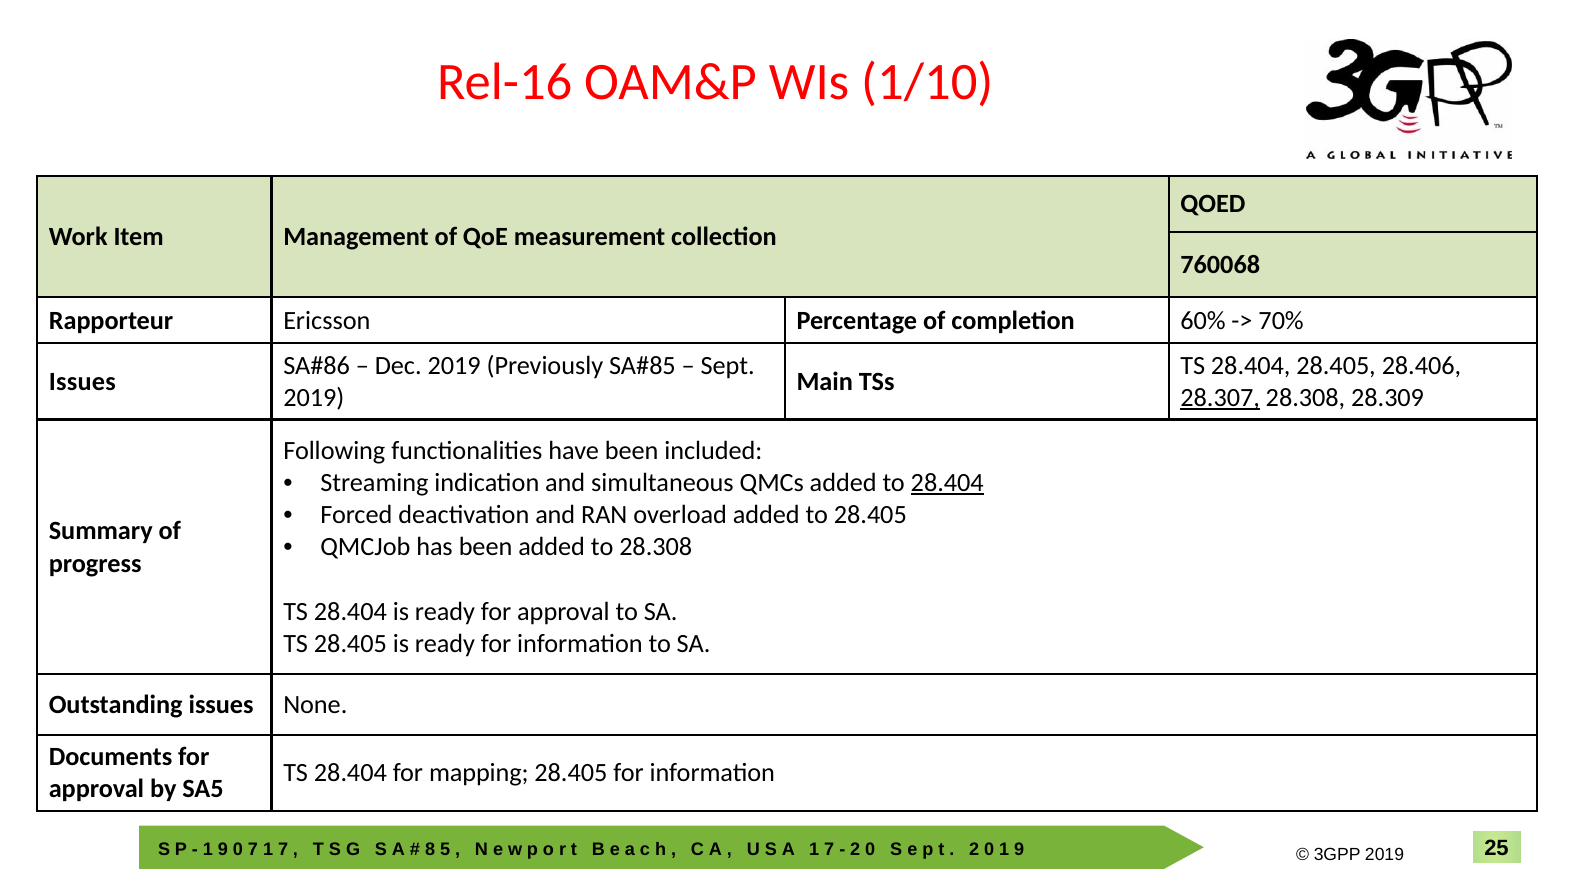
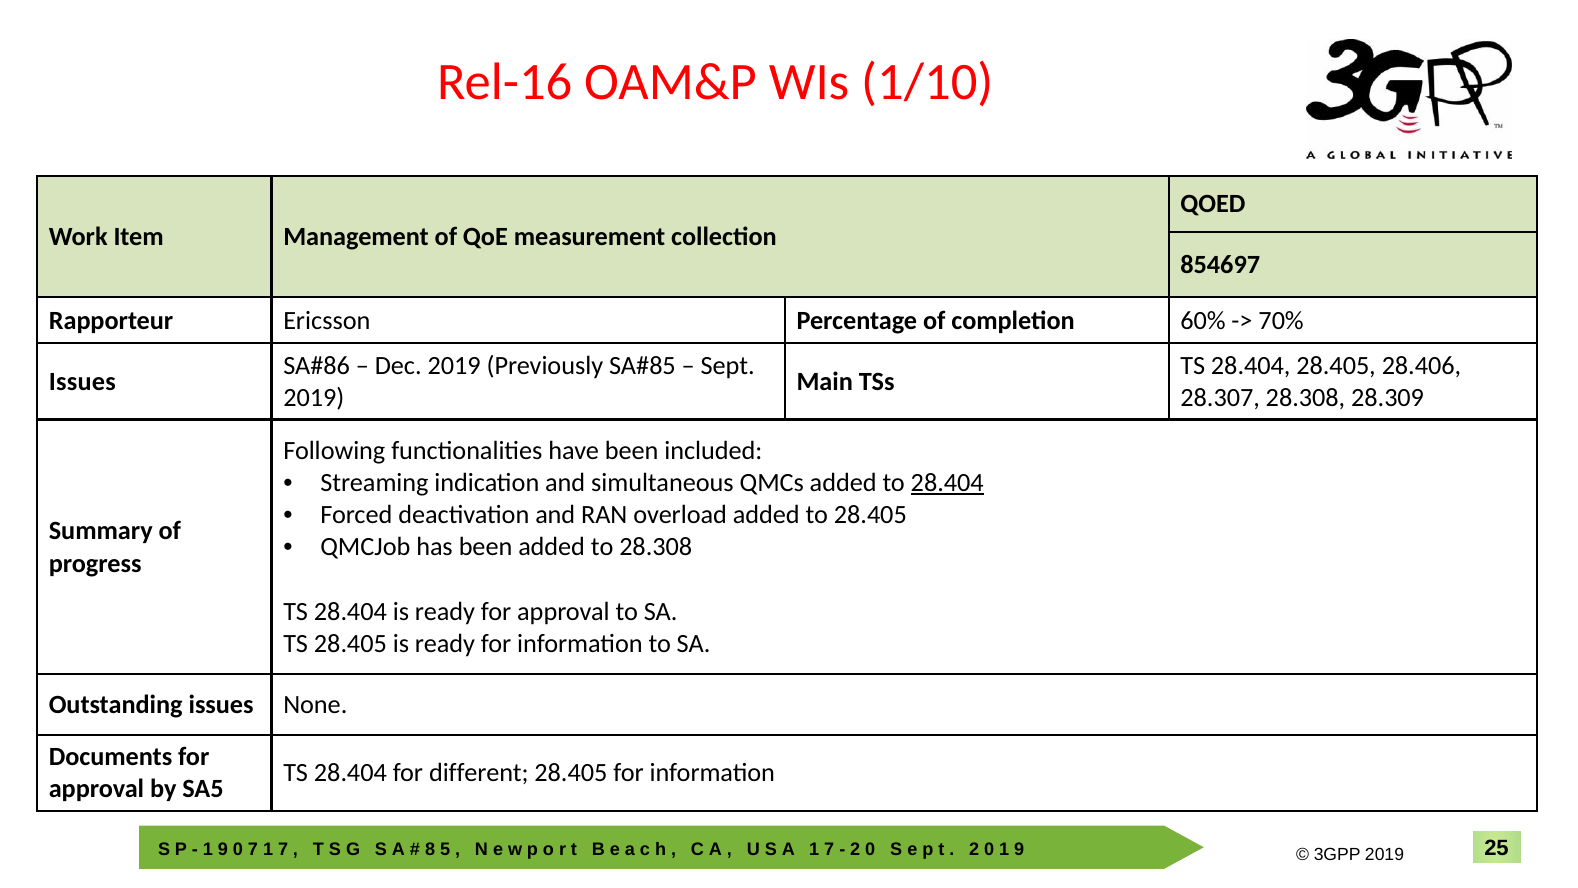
760068: 760068 -> 854697 (1220, 265)
28.307 underline: present -> none (1220, 398)
mapping: mapping -> different (479, 773)
